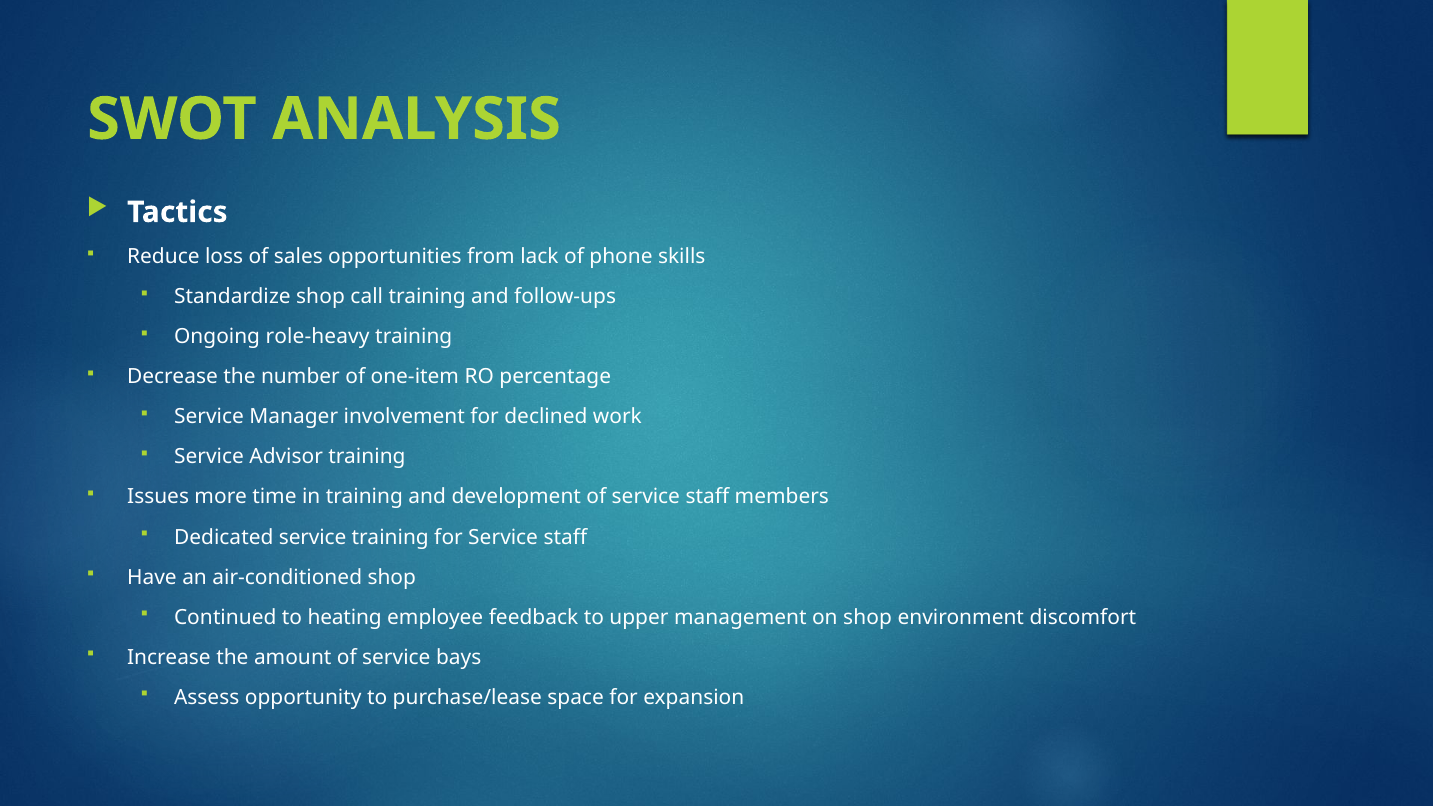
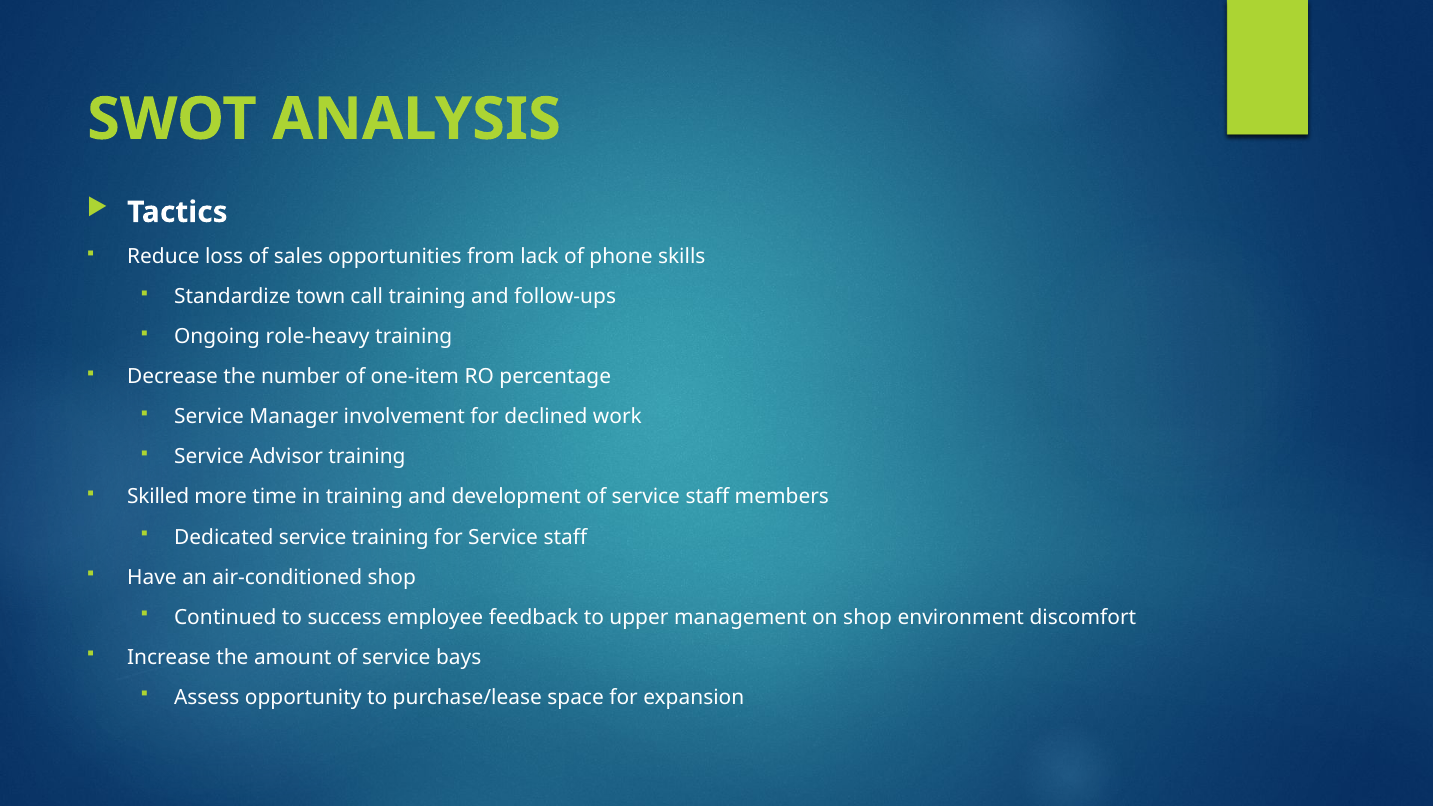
Standardize shop: shop -> town (321, 297)
Issues: Issues -> Skilled (158, 497)
heating: heating -> success (345, 617)
